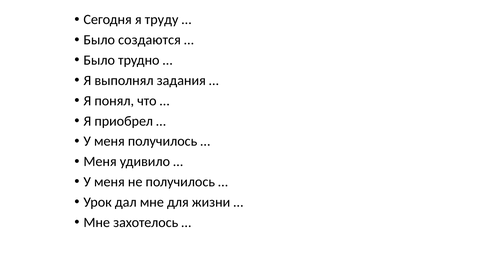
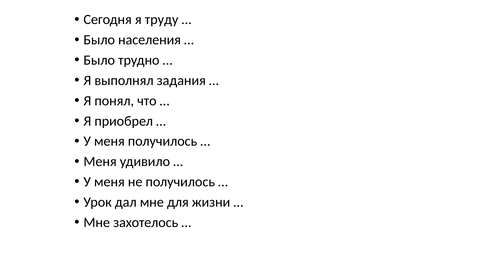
создаются: создаются -> населения (150, 40)
